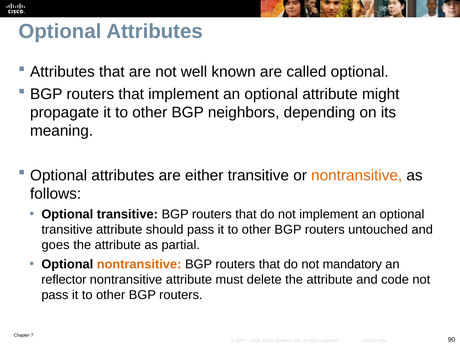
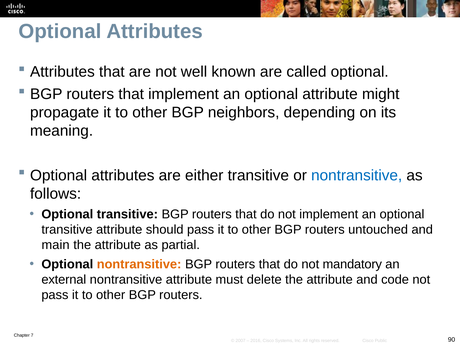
nontransitive colour: orange -> blue (357, 175)
goes: goes -> main (56, 245)
reflector: reflector -> external (64, 280)
